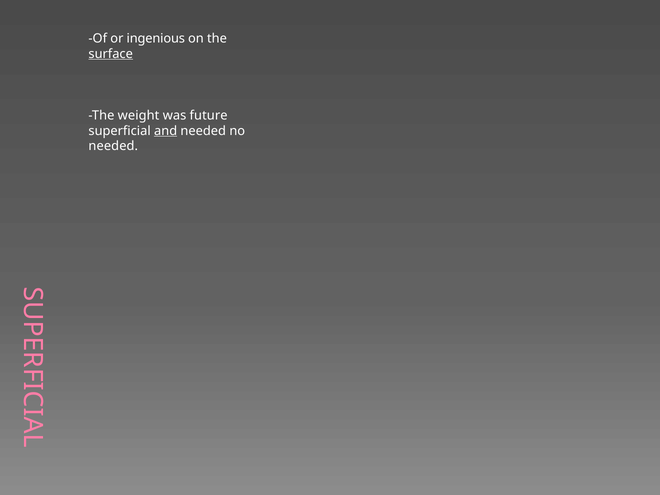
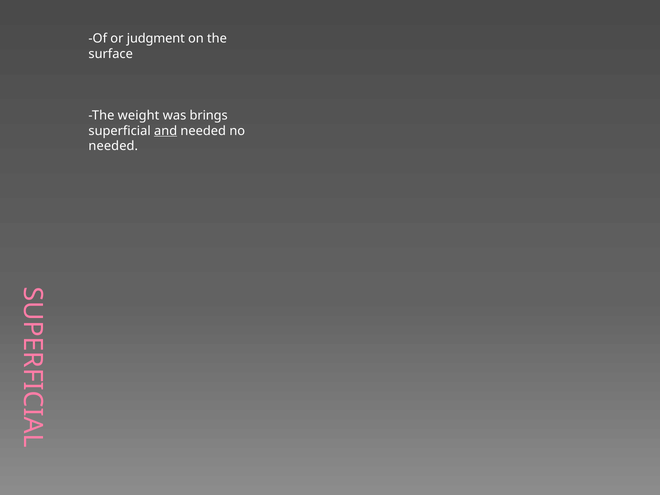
ingenious: ingenious -> judgment (156, 38)
surface underline: present -> none (111, 54)
future: future -> brings (209, 115)
